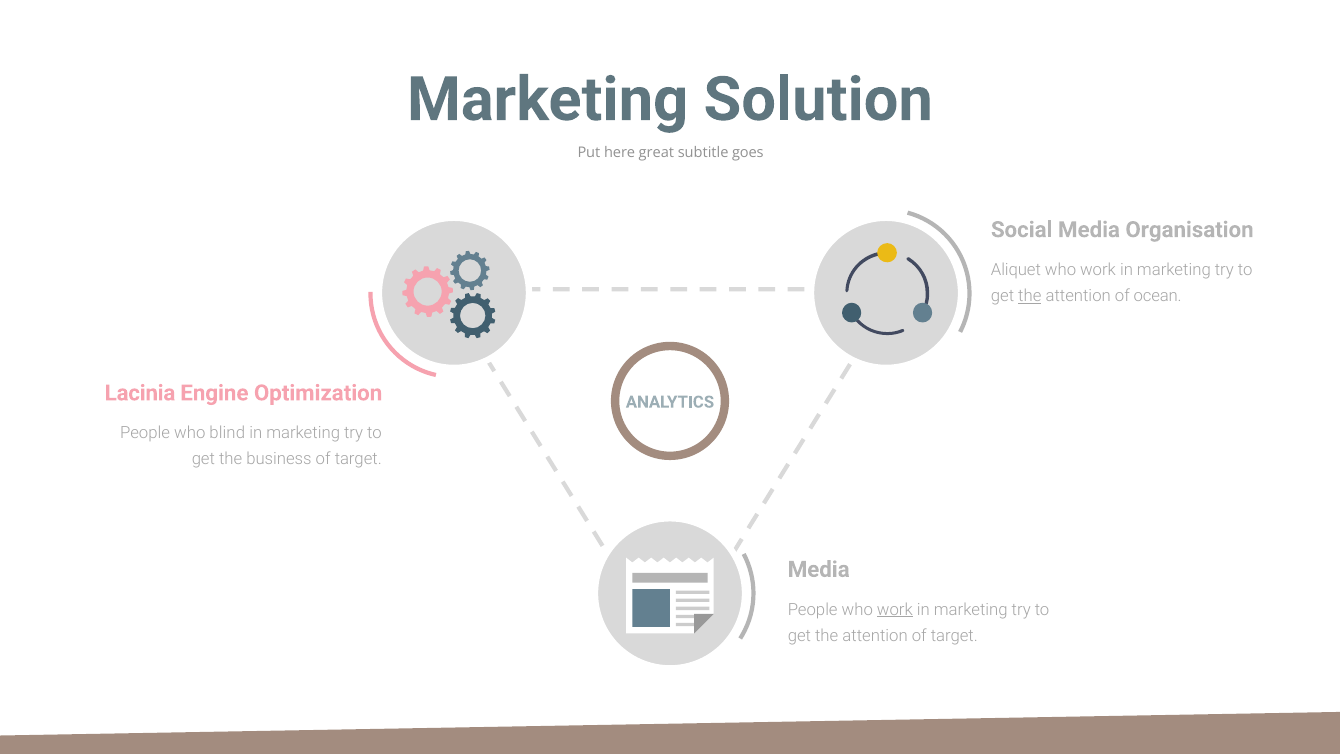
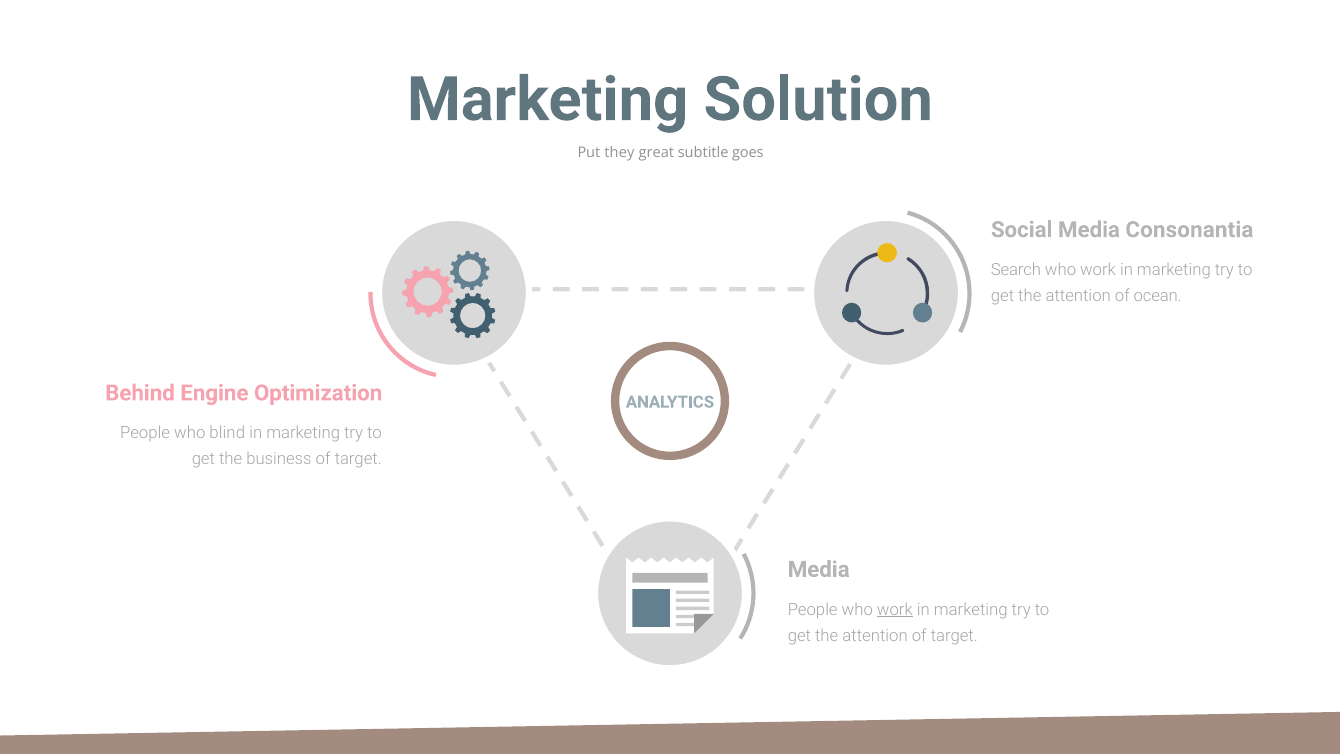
here: here -> they (619, 153)
Organisation: Organisation -> Consonantia (1189, 230)
Aliquet: Aliquet -> Search (1016, 270)
the underline: present -> none (1030, 296)
Lacinia: Lacinia -> Behind (140, 393)
